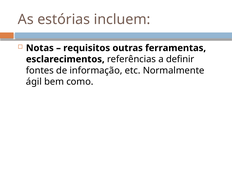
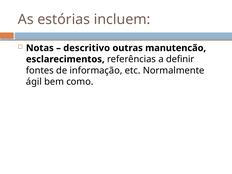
requisitos: requisitos -> descritivo (87, 48)
ferramentas: ferramentas -> manutencão (176, 48)
